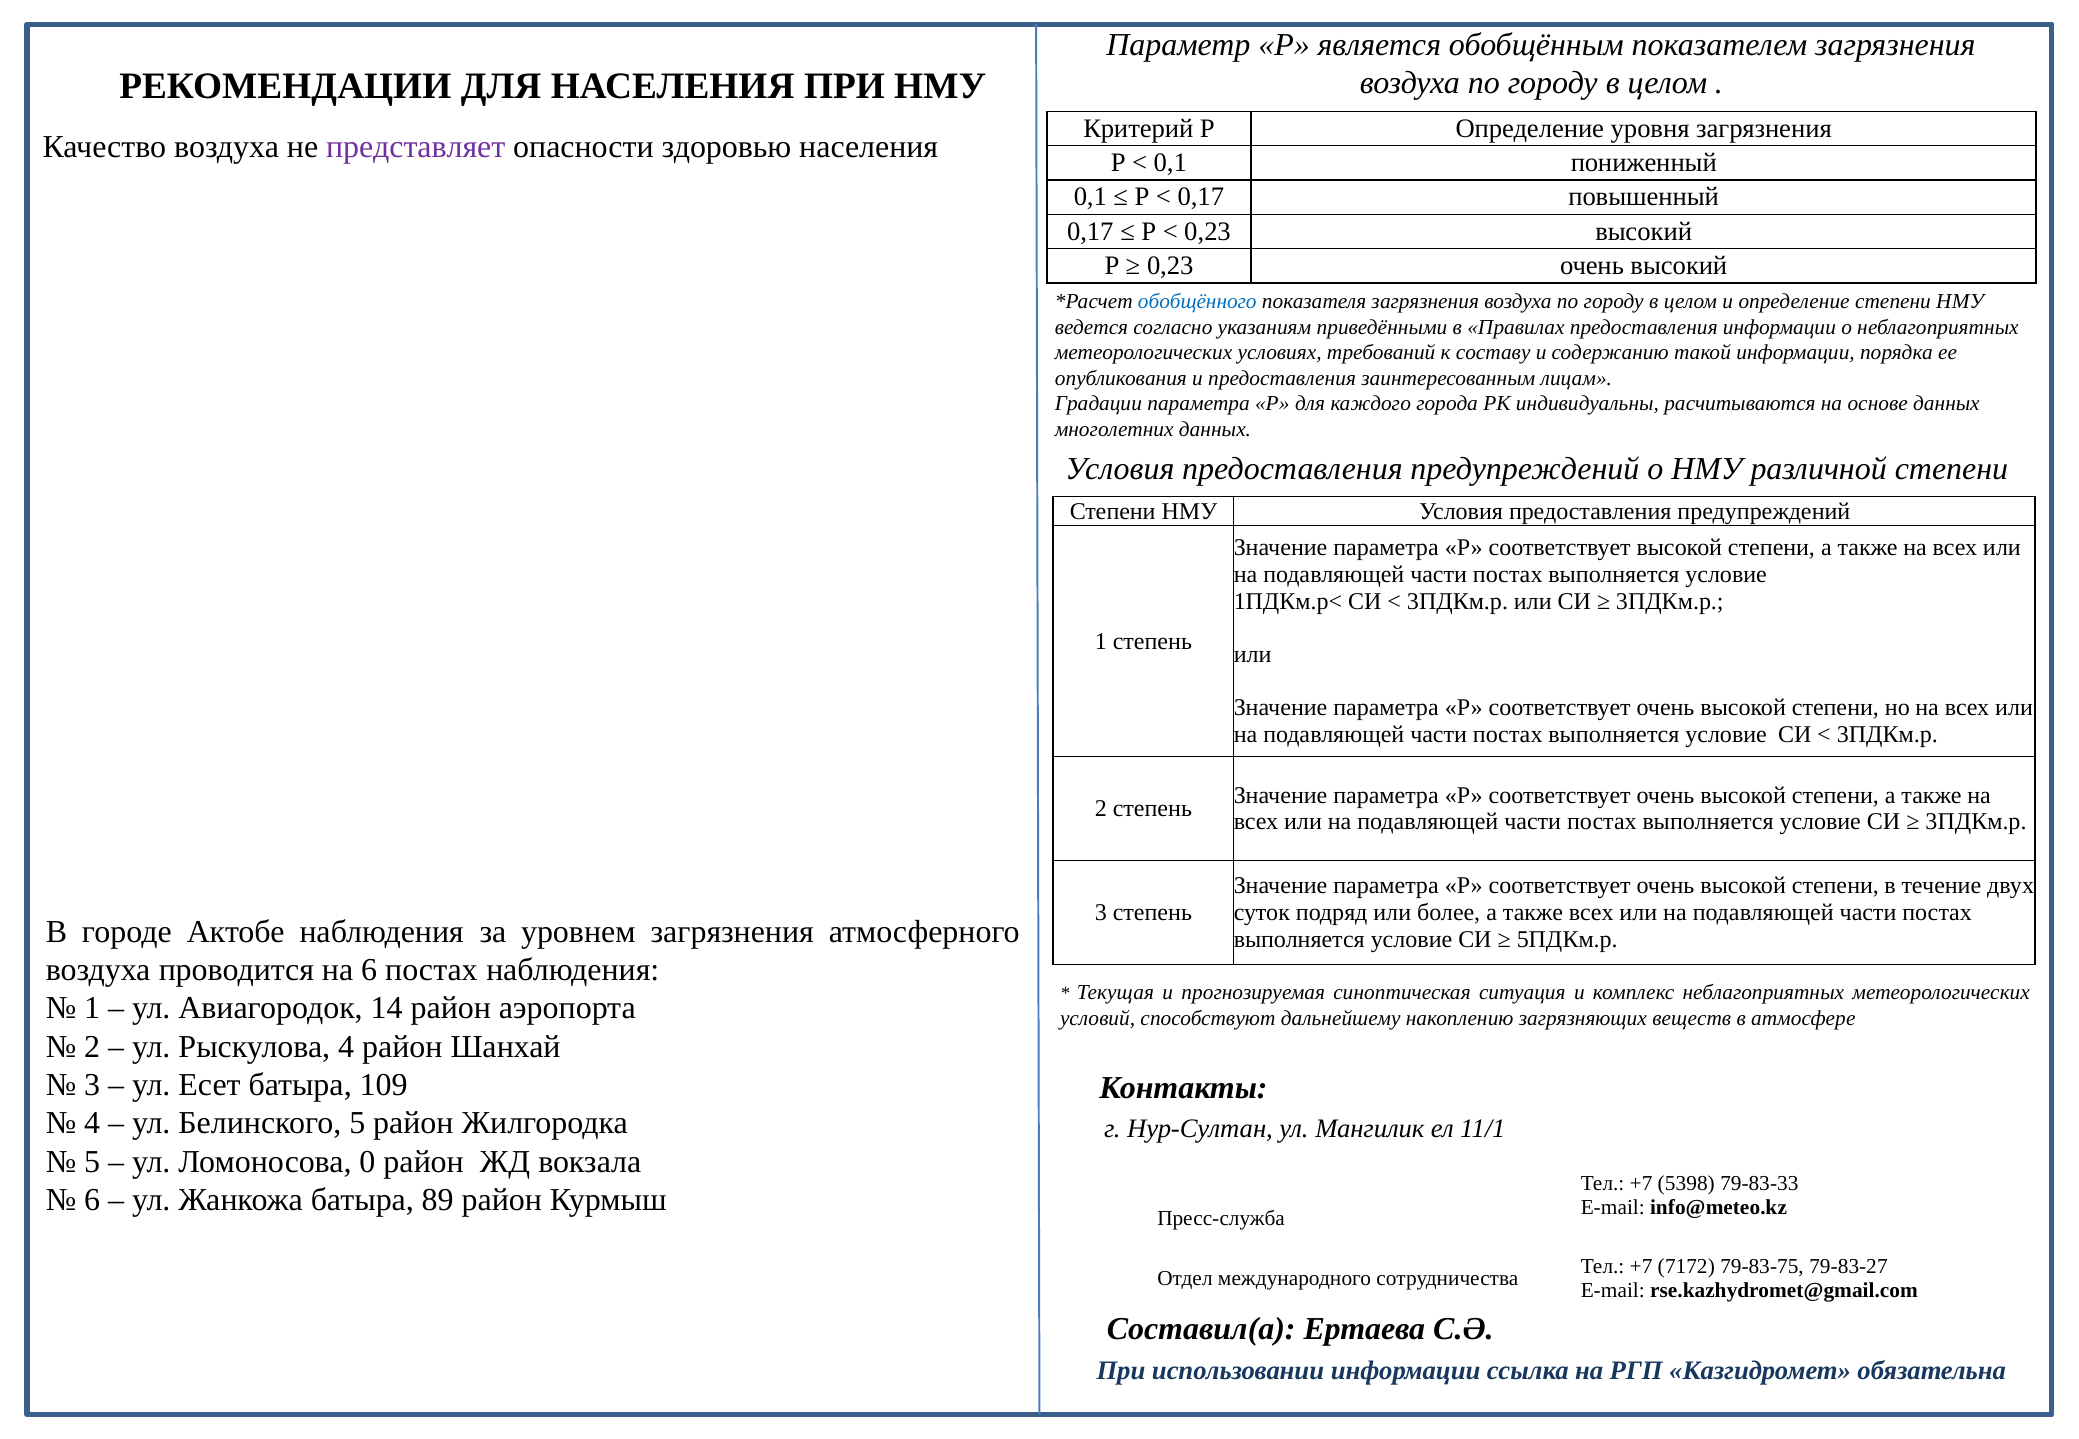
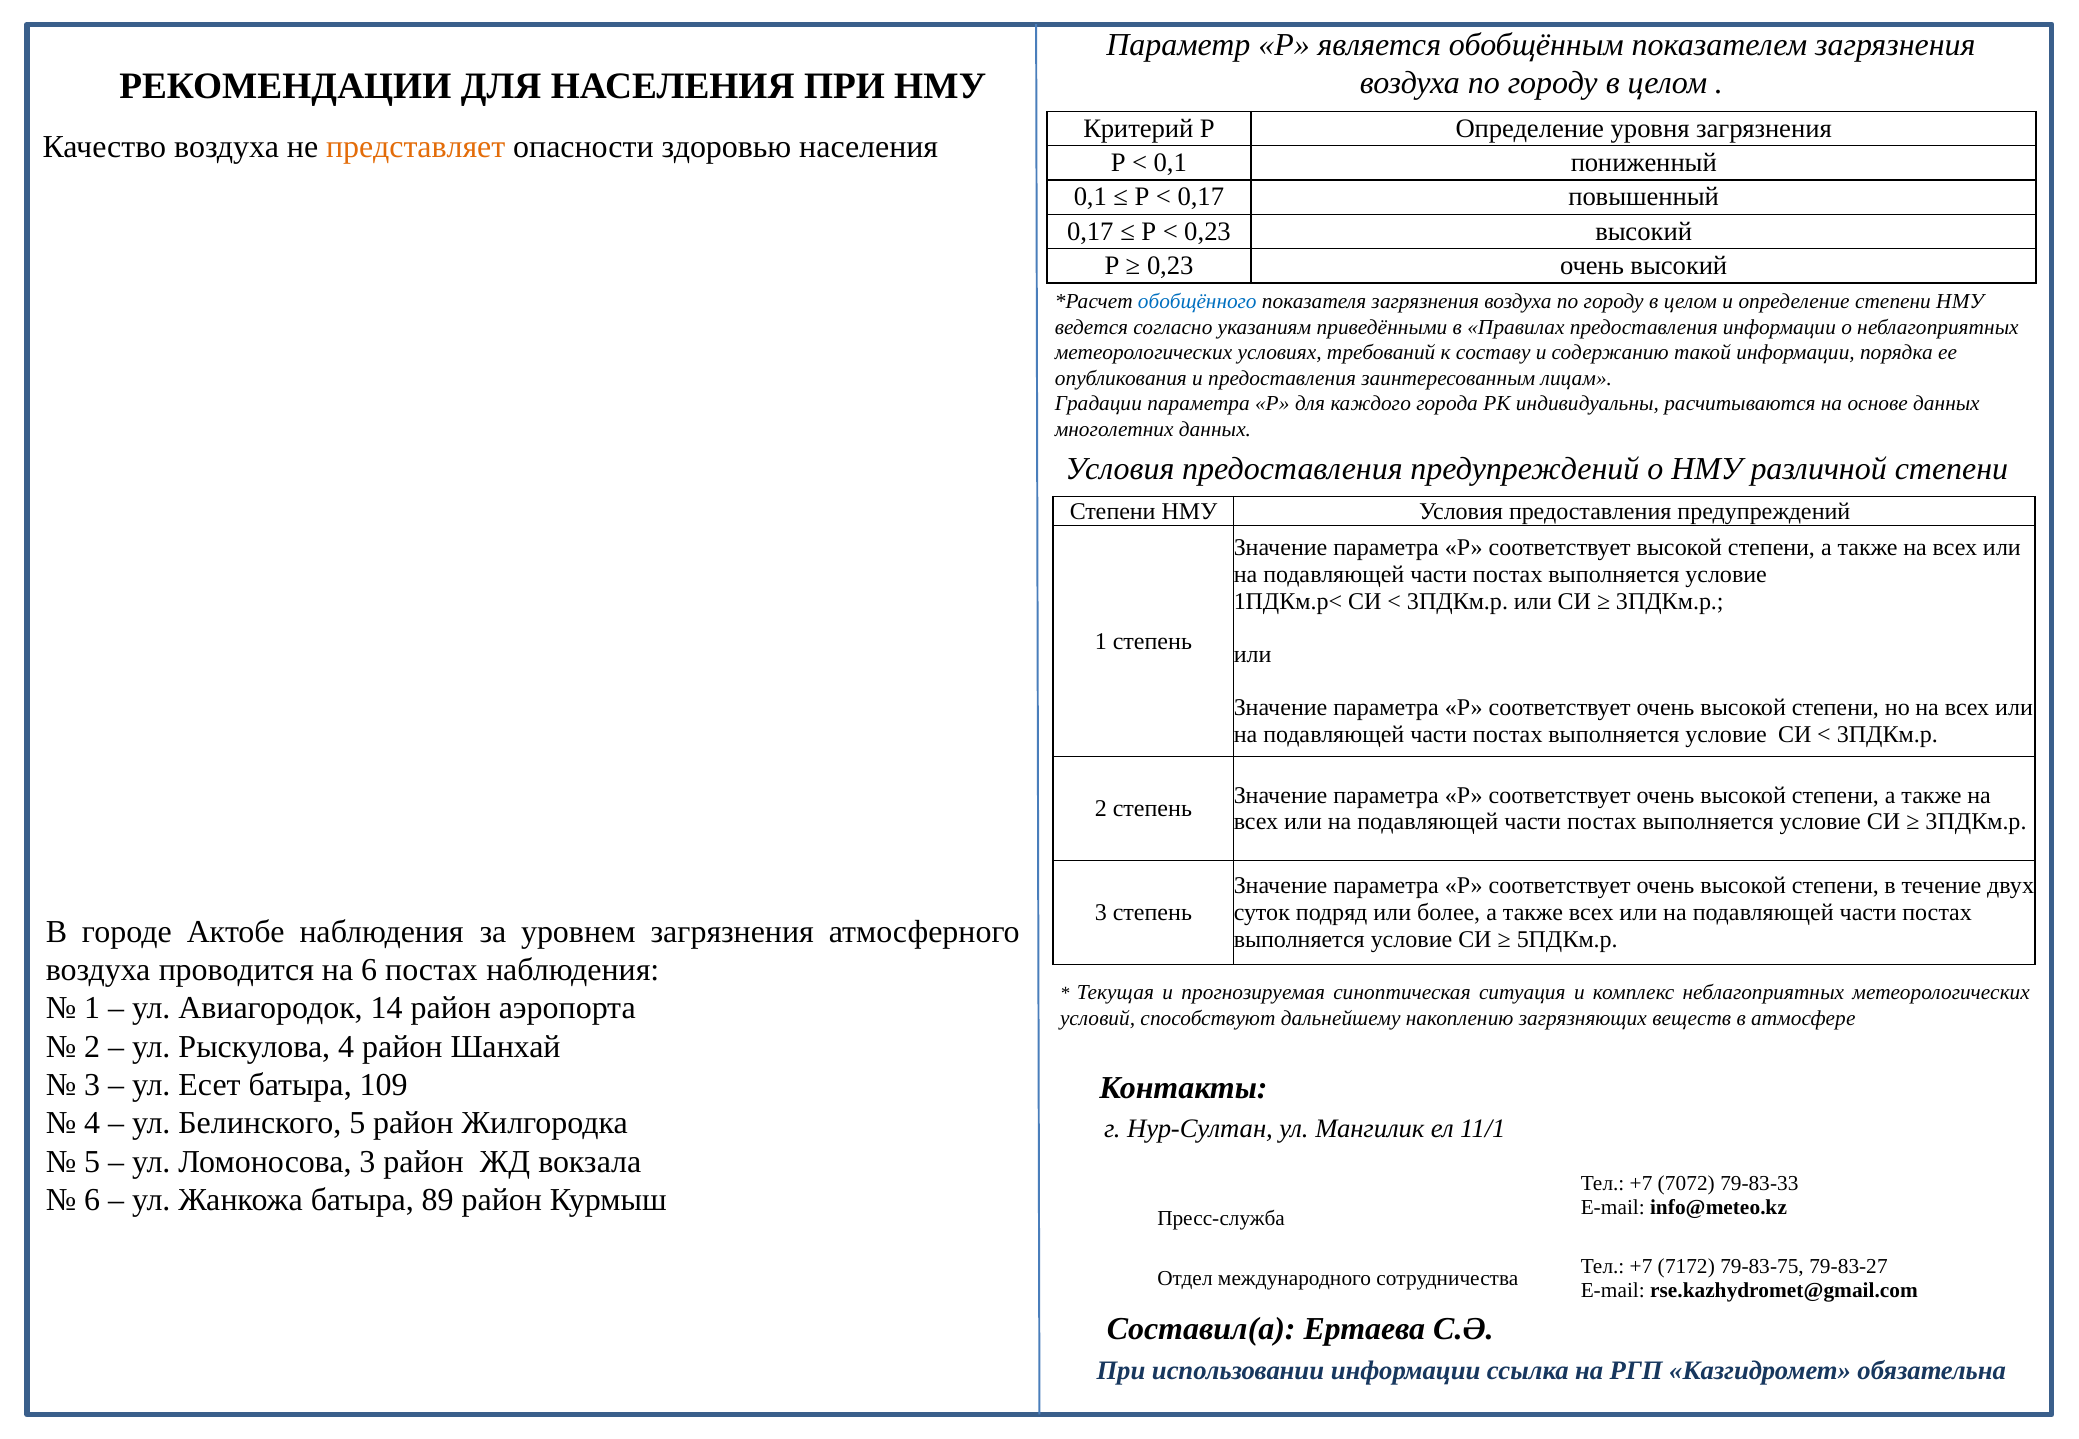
представляет colour: purple -> orange (416, 147)
Ломоносова 0: 0 -> 3 (367, 1162)
5398: 5398 -> 7072 (1686, 1184)
